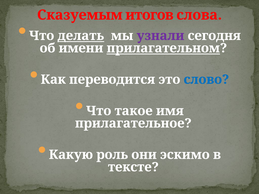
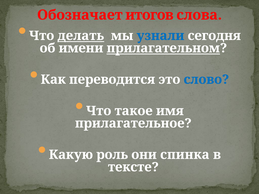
Сказуемым: Сказуемым -> Обозначает (80, 15)
узнали colour: purple -> blue (160, 36)
эскимо: эскимо -> спинка (185, 155)
